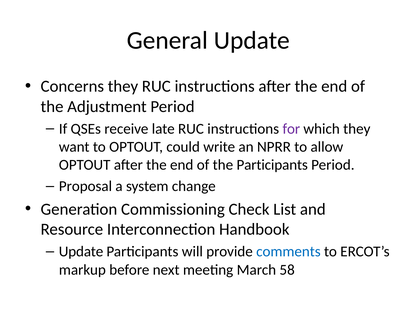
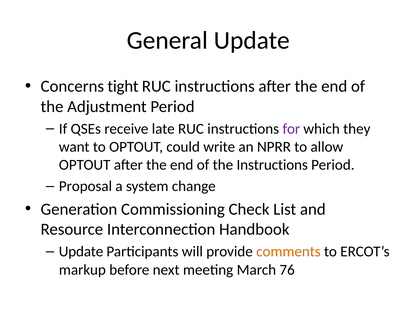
Concerns they: they -> tight (123, 86)
the Participants: Participants -> Instructions (272, 165)
comments colour: blue -> orange (288, 251)
58: 58 -> 76 (287, 270)
